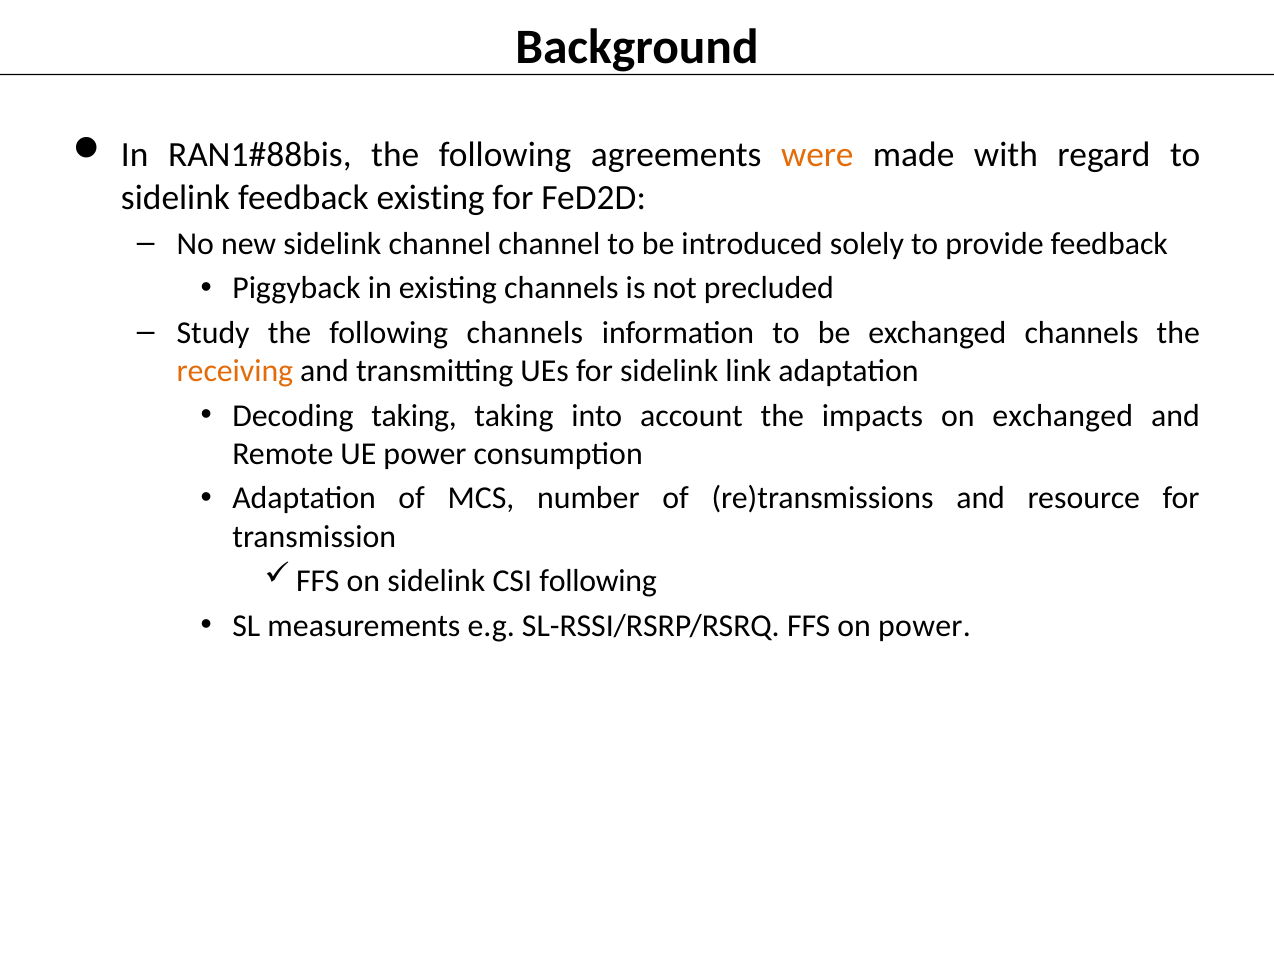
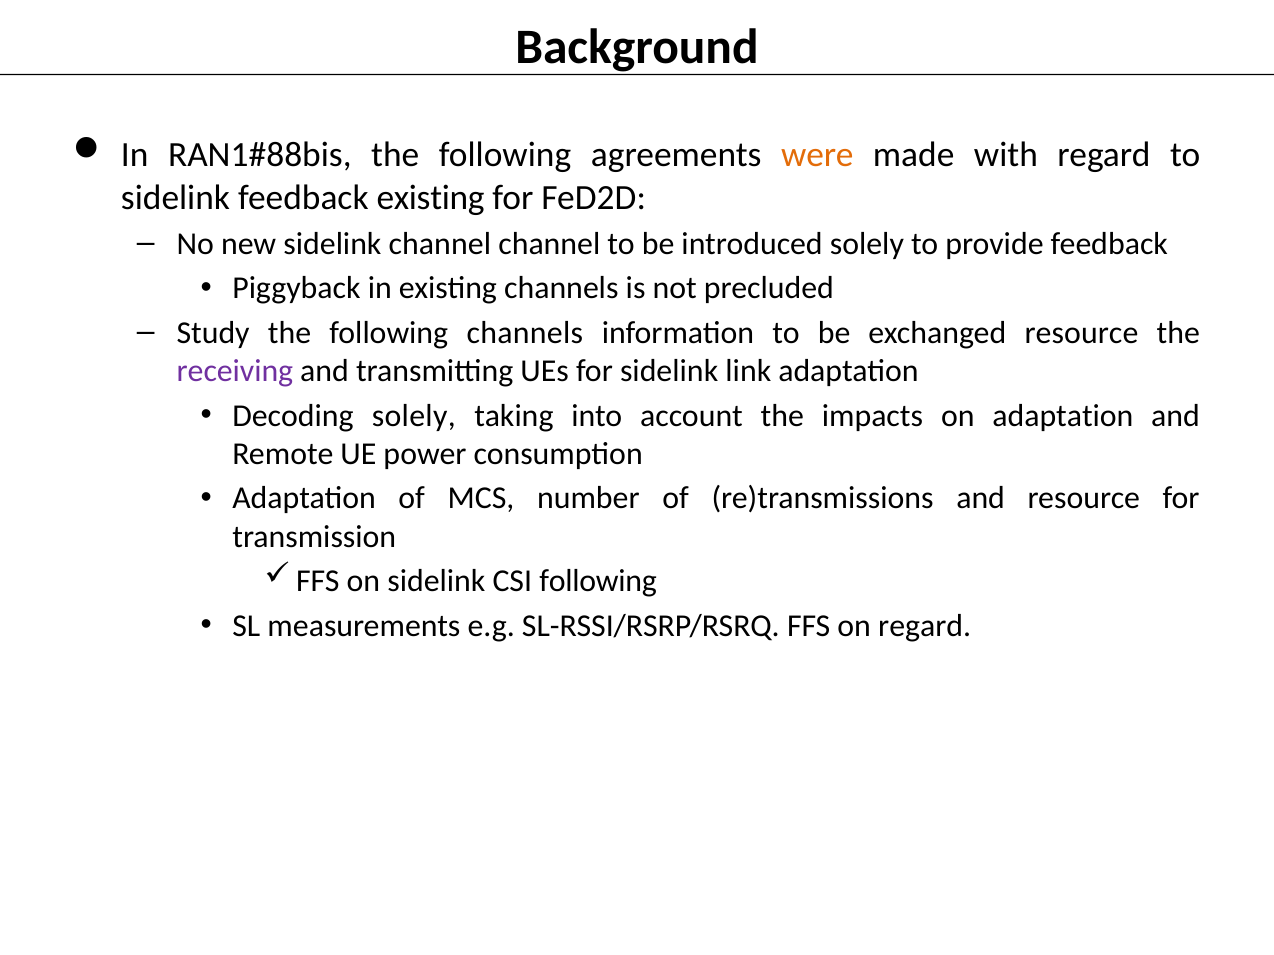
exchanged channels: channels -> resource (1081, 333)
receiving colour: orange -> purple (235, 371)
Decoding taking: taking -> solely (414, 416)
on exchanged: exchanged -> adaptation (1063, 416)
on power: power -> regard (925, 626)
